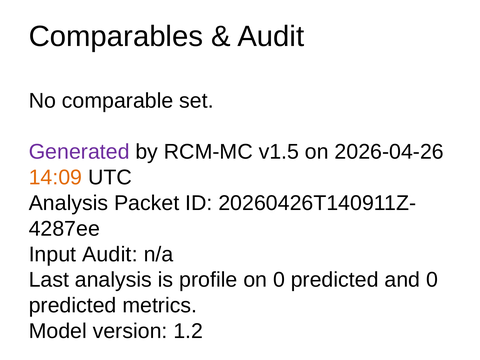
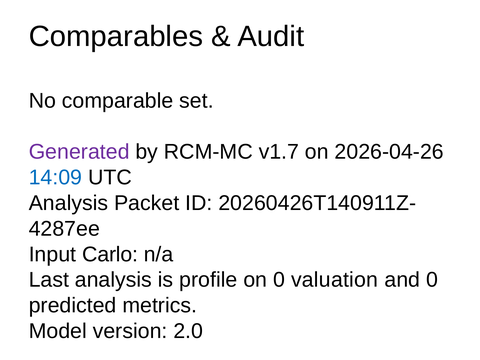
v1.5: v1.5 -> v1.7 (279, 152)
14:09 colour: orange -> blue (55, 177)
Input Audit: Audit -> Carlo (110, 254)
on 0 predicted: predicted -> valuation (335, 280)
1.2: 1.2 -> 2.0 (188, 331)
